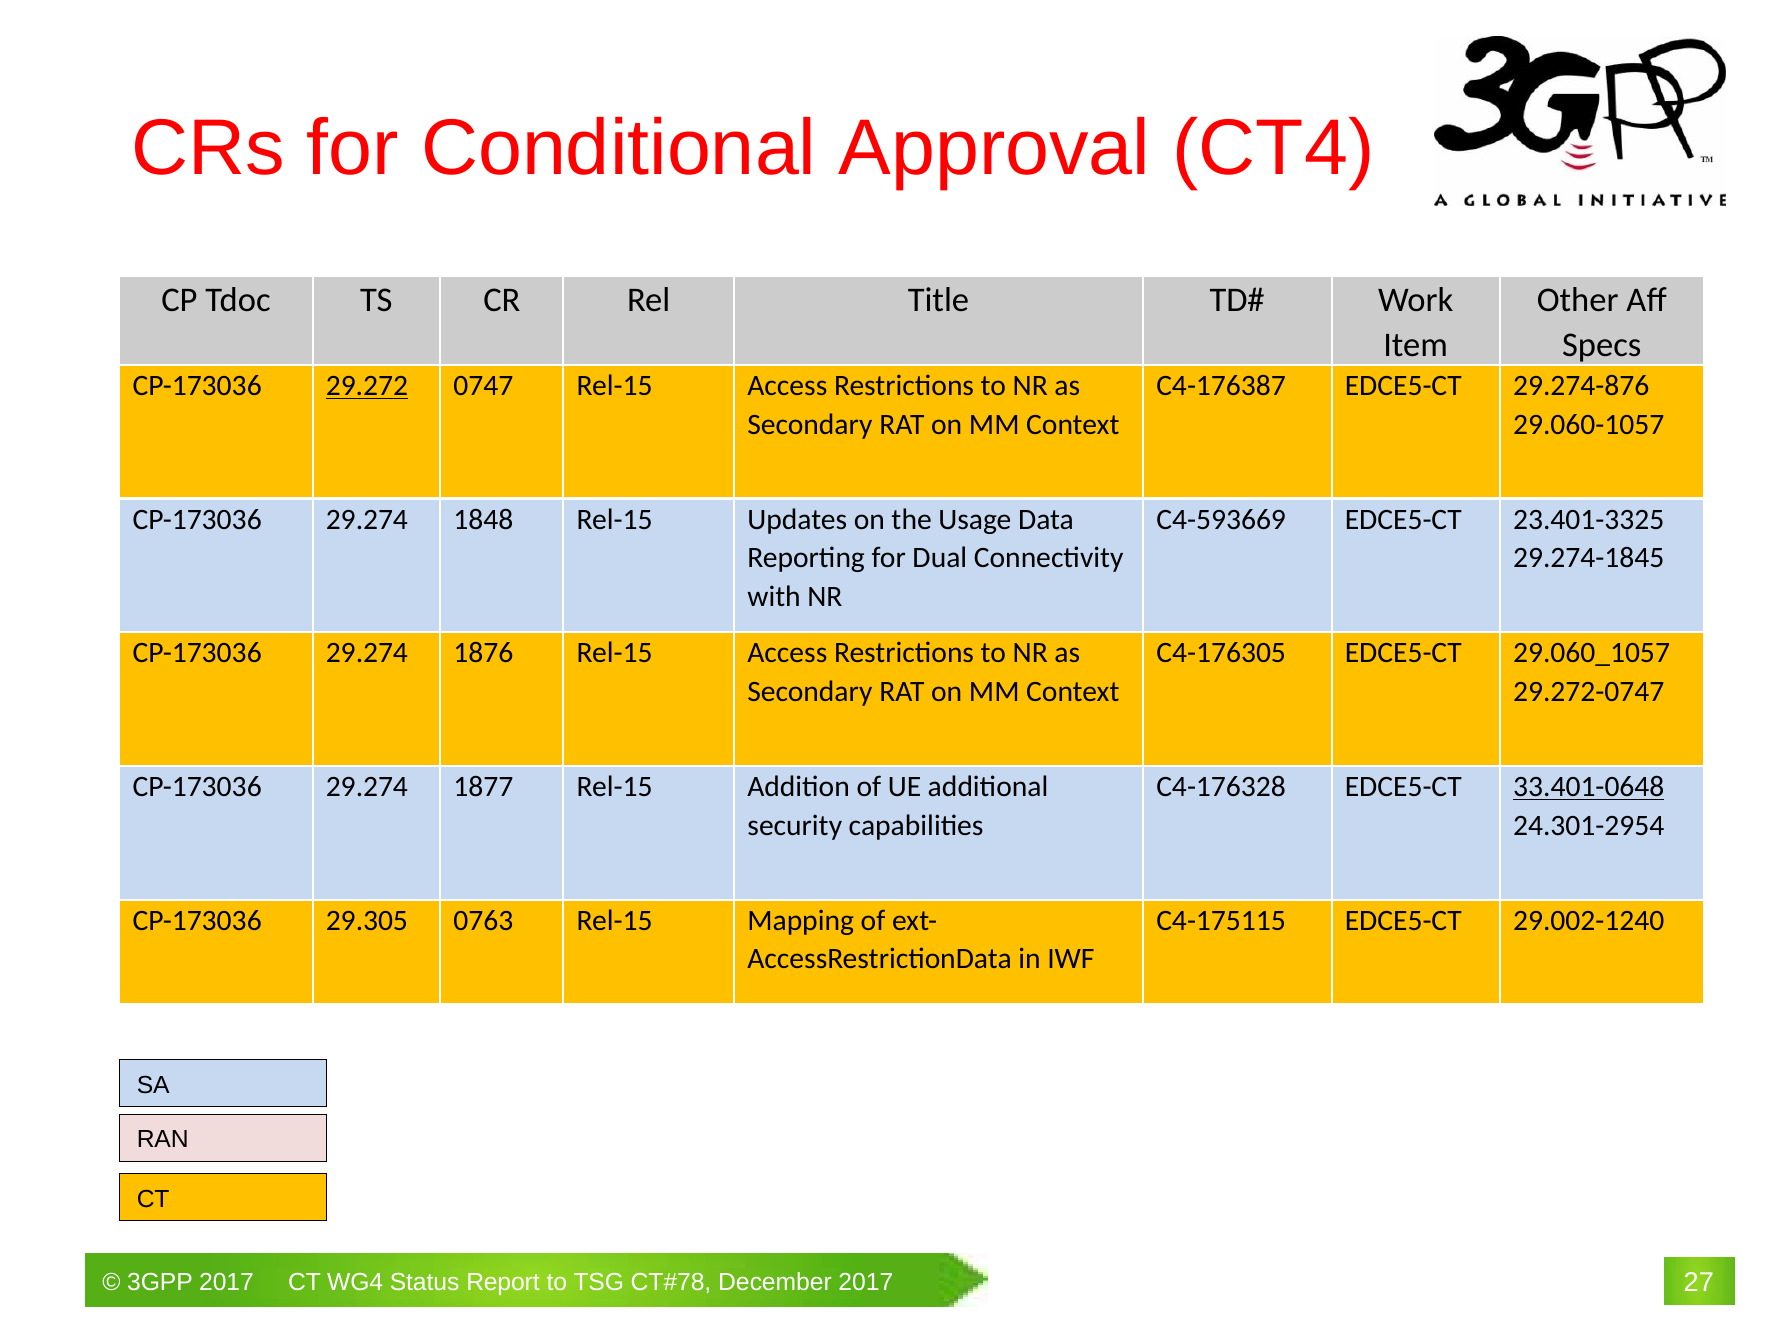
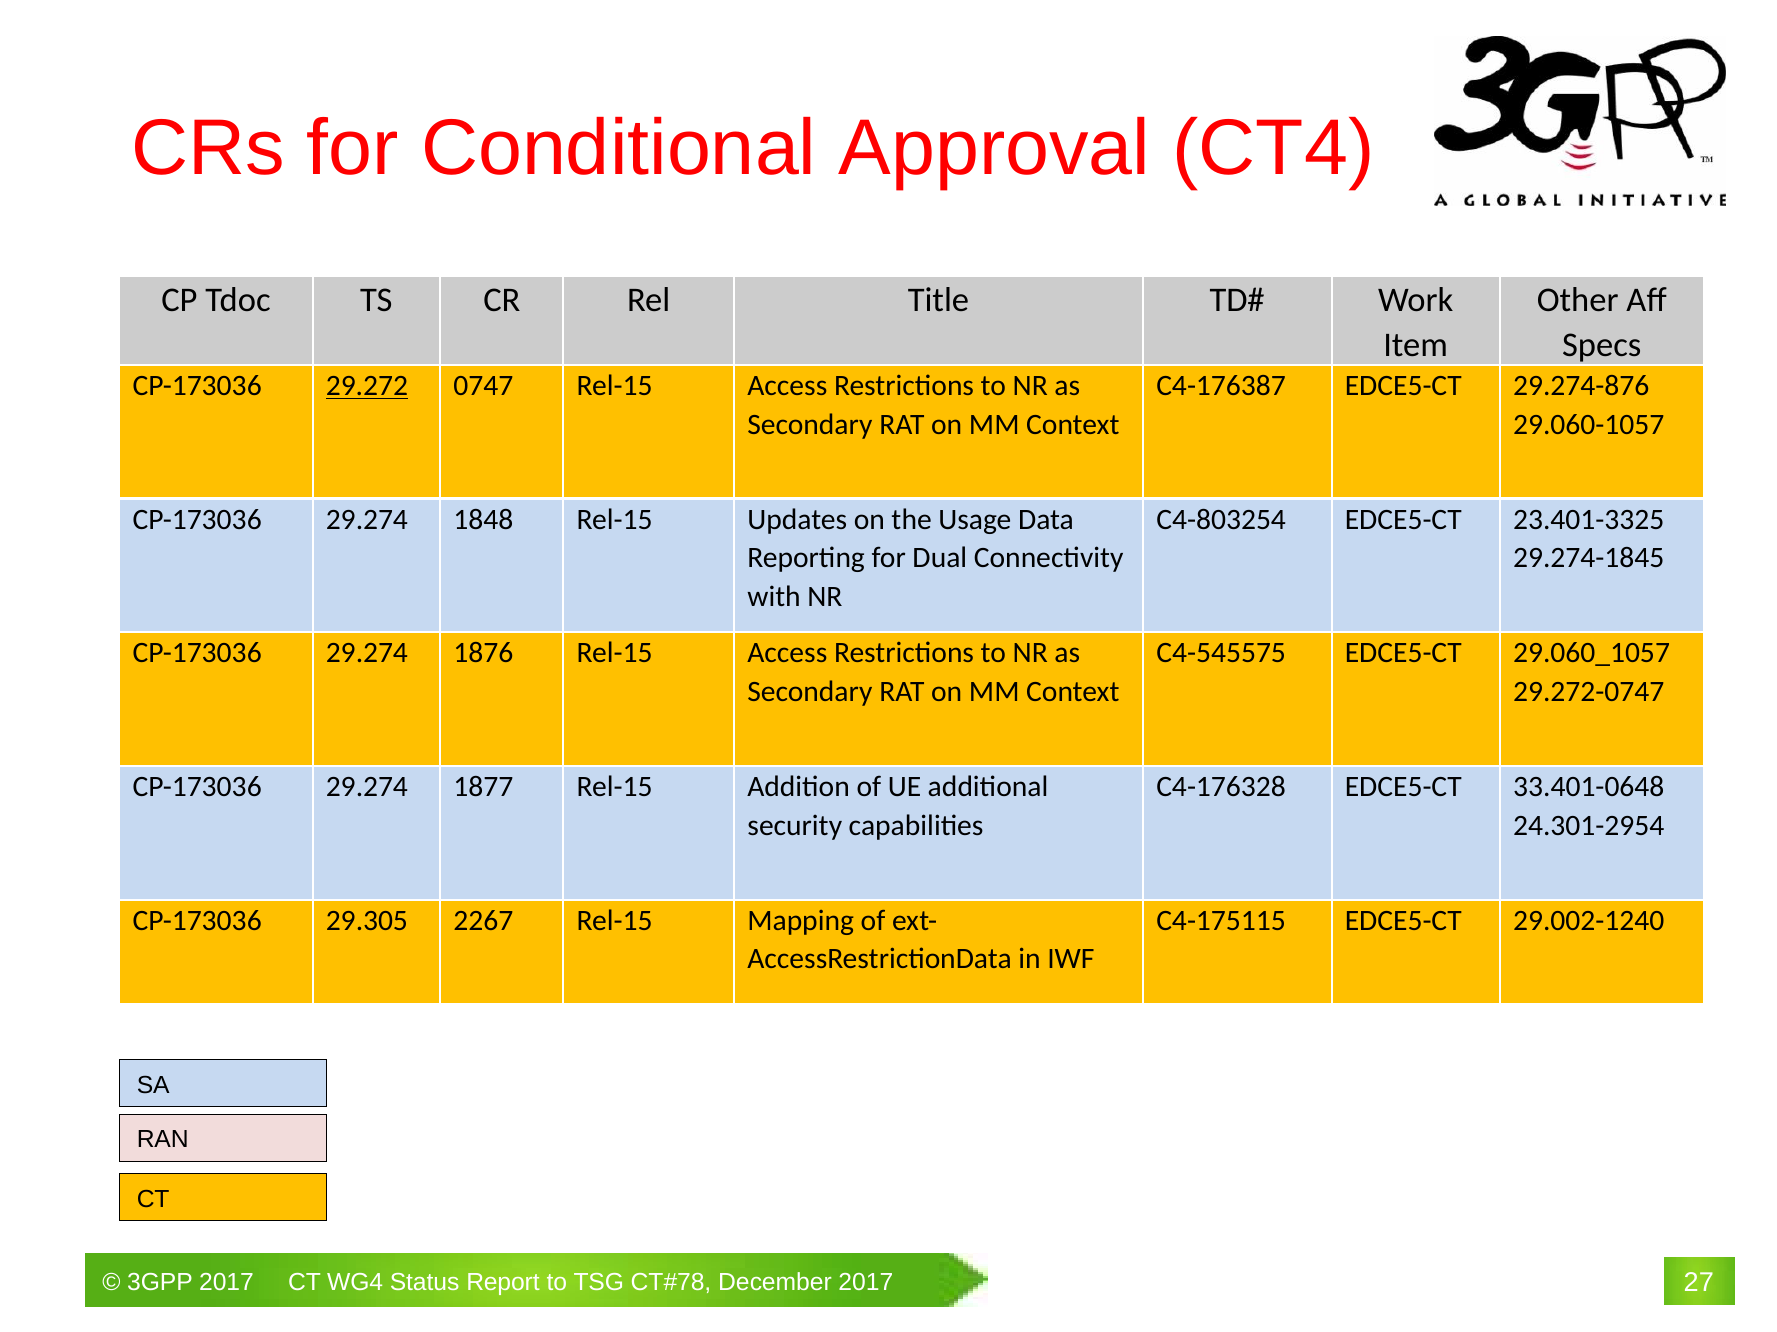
C4-593669: C4-593669 -> C4-803254 (1221, 520)
C4-176305: C4-176305 -> C4-545575 (1221, 653)
33.401-0648 underline: present -> none (1589, 787)
0763: 0763 -> 2267 (483, 921)
